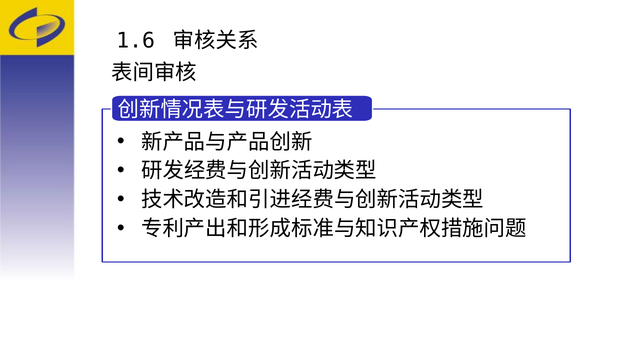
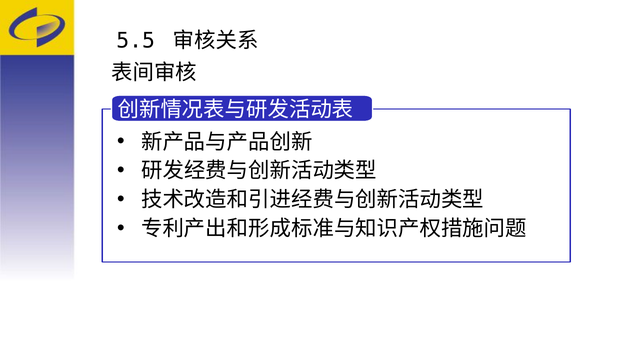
1.6: 1.6 -> 5.5 (136, 41)
